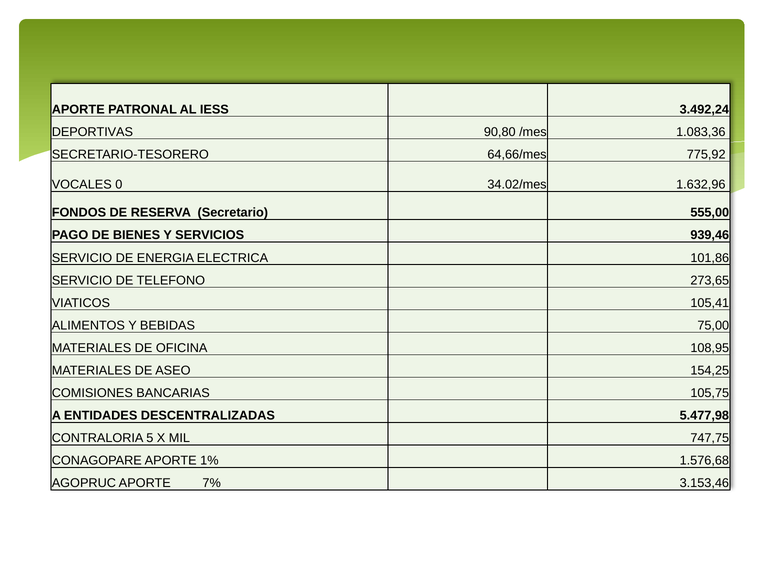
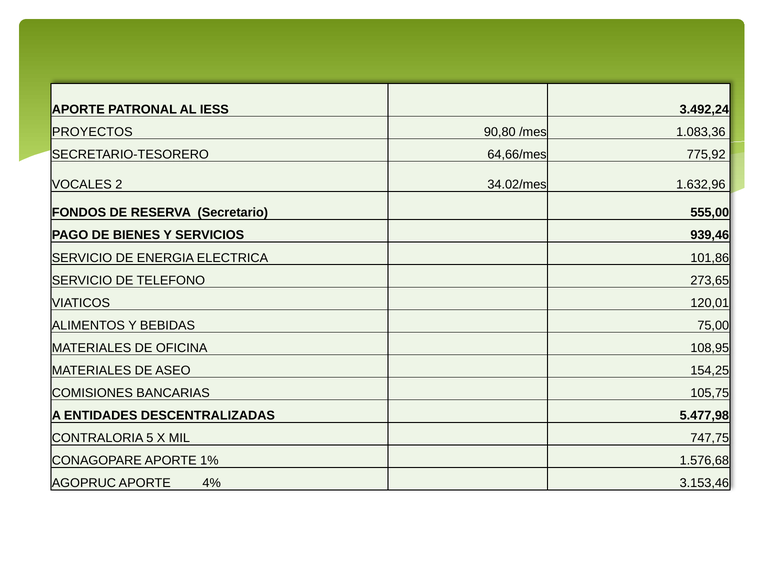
DEPORTIVAS: DEPORTIVAS -> PROYECTOS (92, 132)
0: 0 -> 2 (119, 185)
105,41: 105,41 -> 120,01 (710, 303)
7%: 7% -> 4% (212, 483)
